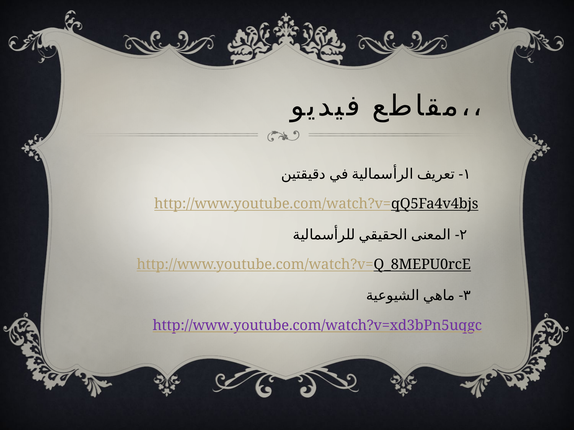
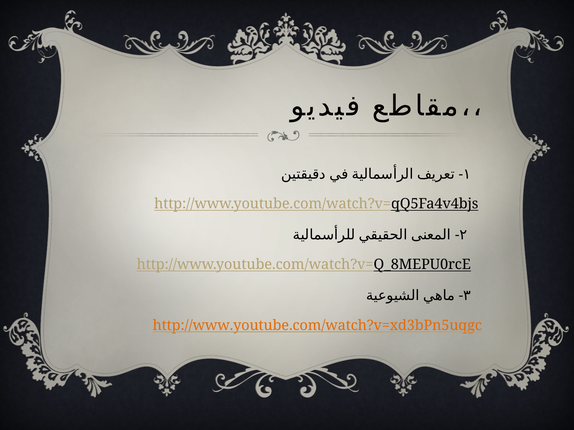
http://www.youtube.com/watch?v=xd3bPn5uqgc colour: purple -> orange (317, 326)
